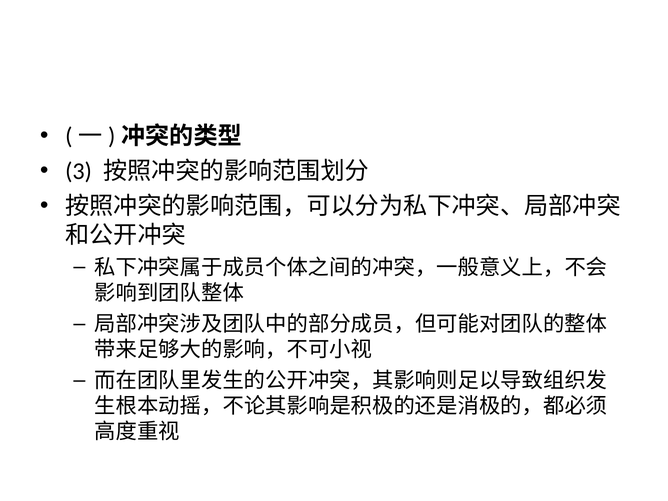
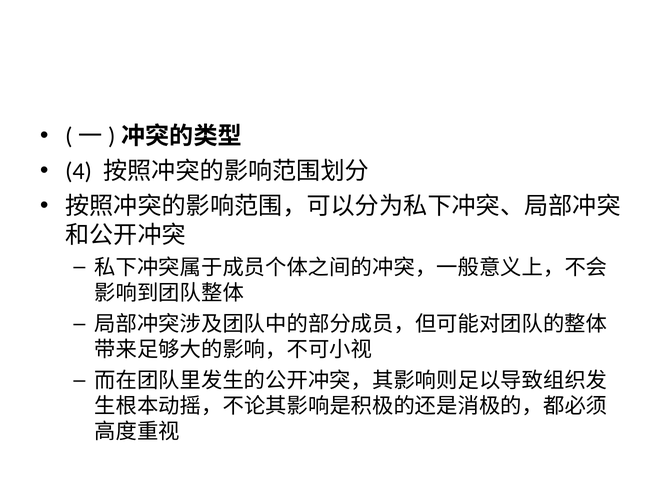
3: 3 -> 4 (79, 171)
